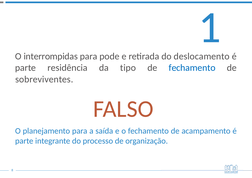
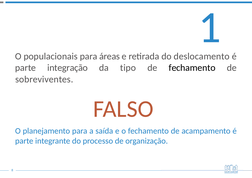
interrompidas: interrompidas -> populacionais (51, 56)
pode: pode -> áreas (110, 56)
residência: residência -> integração (68, 68)
fechamento colour: blue -> black (192, 68)
